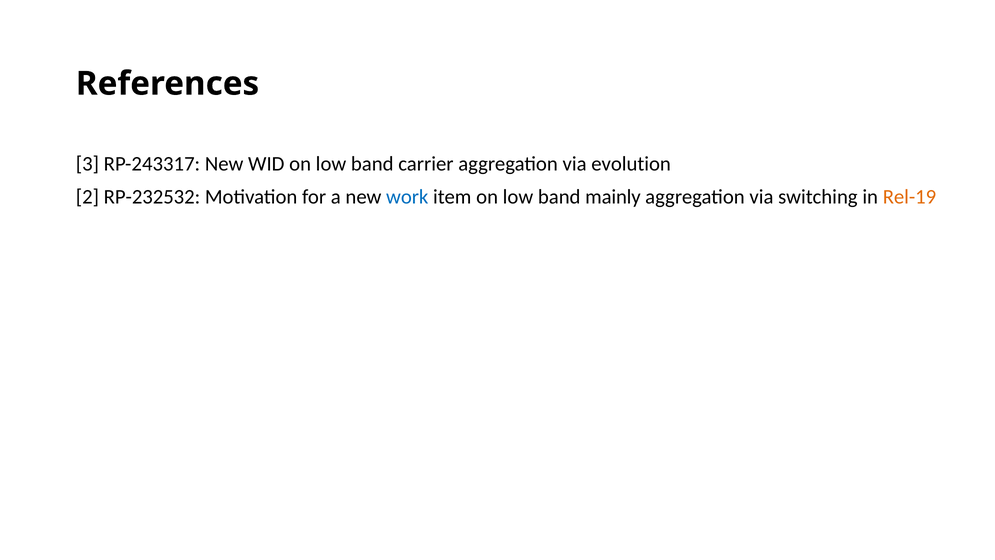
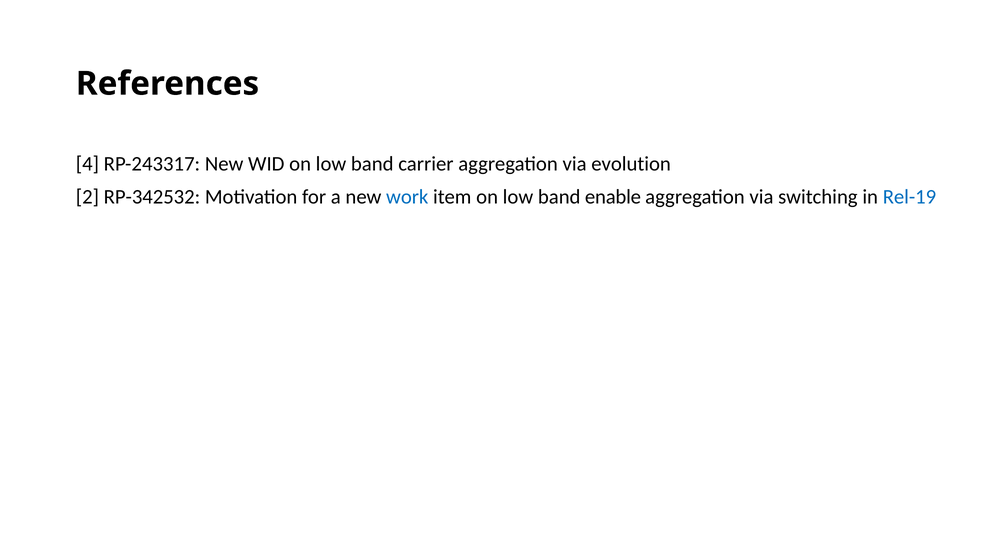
3: 3 -> 4 (87, 164)
RP-232532: RP-232532 -> RP-342532 (152, 197)
mainly: mainly -> enable (613, 197)
Rel-19 colour: orange -> blue (909, 197)
